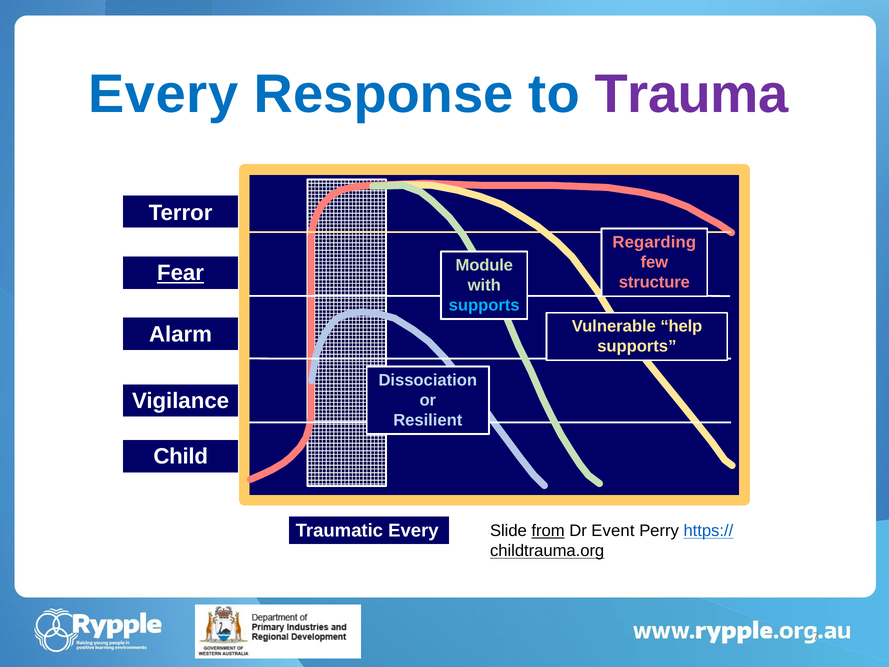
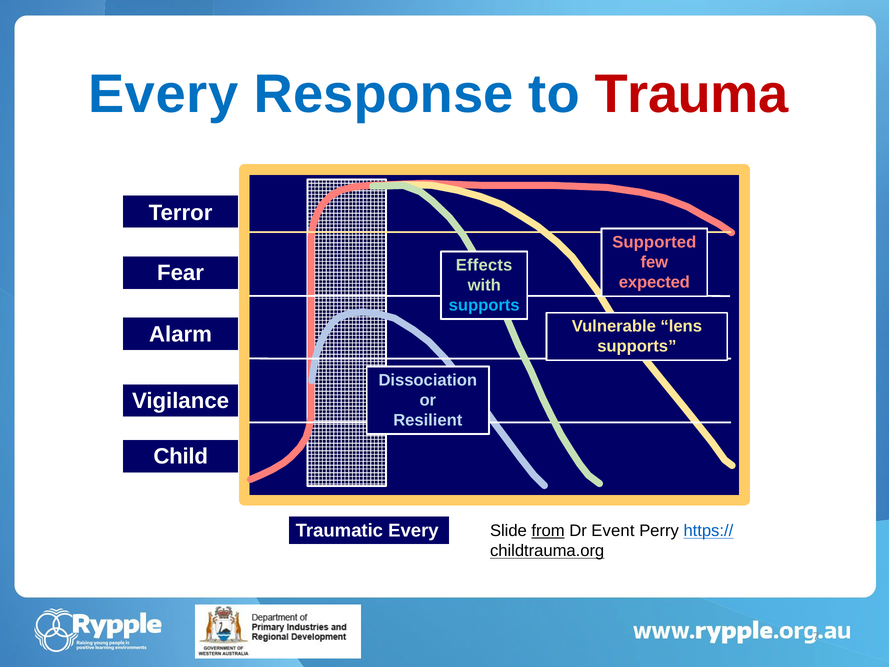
Trauma colour: purple -> red (692, 94)
Regarding: Regarding -> Supported (654, 242)
Module: Module -> Effects (484, 265)
Fear underline: present -> none (181, 273)
structure: structure -> expected (654, 282)
help: help -> lens (681, 326)
